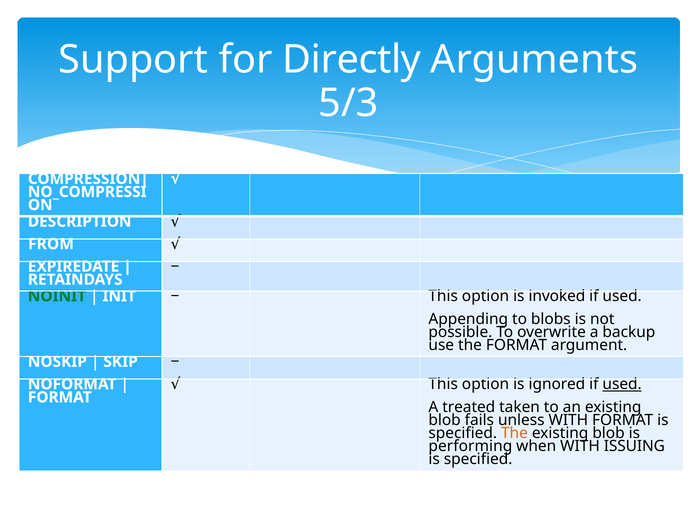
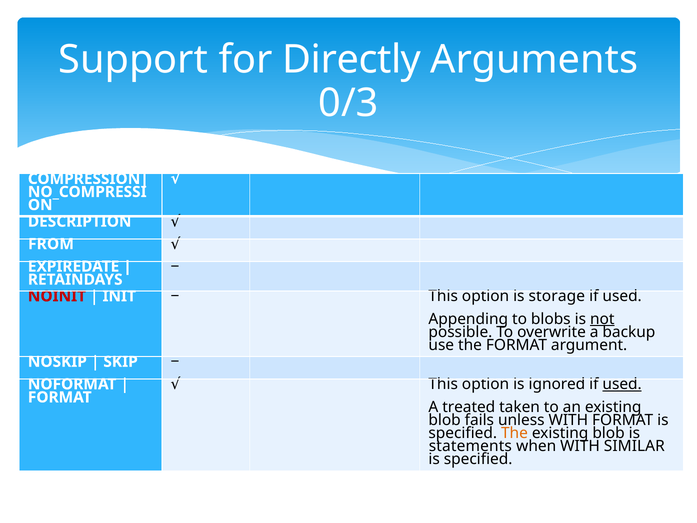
5/3: 5/3 -> 0/3 (348, 103)
NOINIT colour: green -> red (57, 296)
invoked: invoked -> storage (557, 296)
not underline: none -> present (602, 319)
performing: performing -> statements (470, 446)
ISSUING: ISSUING -> SIMILAR (634, 446)
